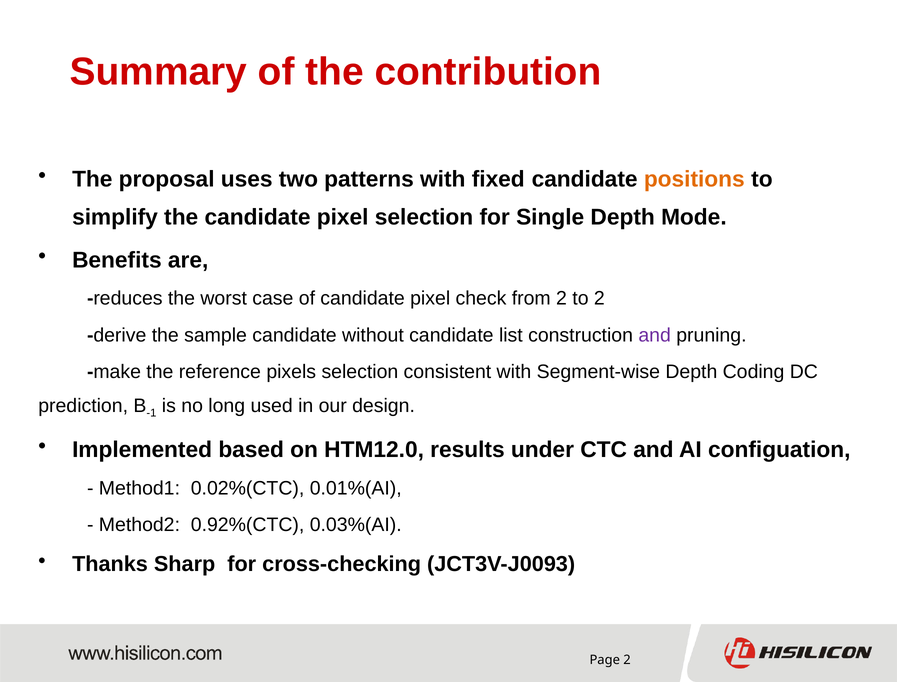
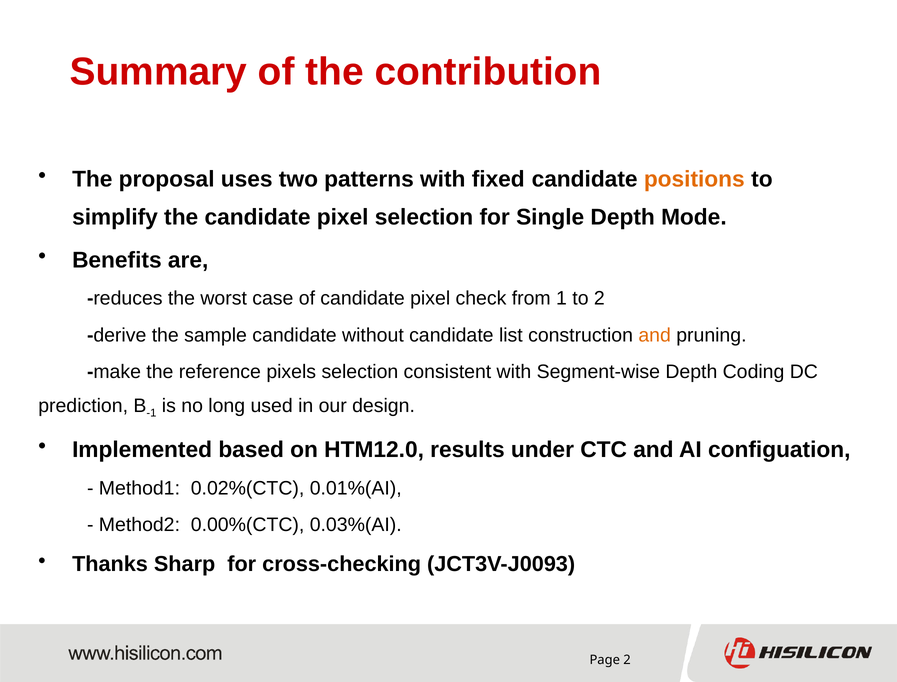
from 2: 2 -> 1 (562, 298)
and colour: purple -> orange (655, 335)
0.92%(CTC: 0.92%(CTC -> 0.00%(CTC (248, 525)
